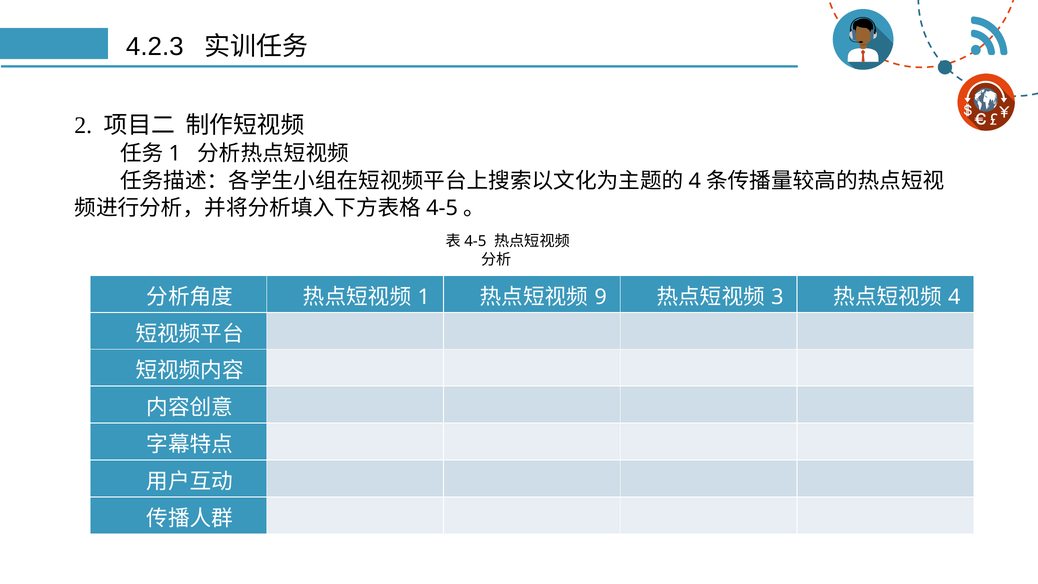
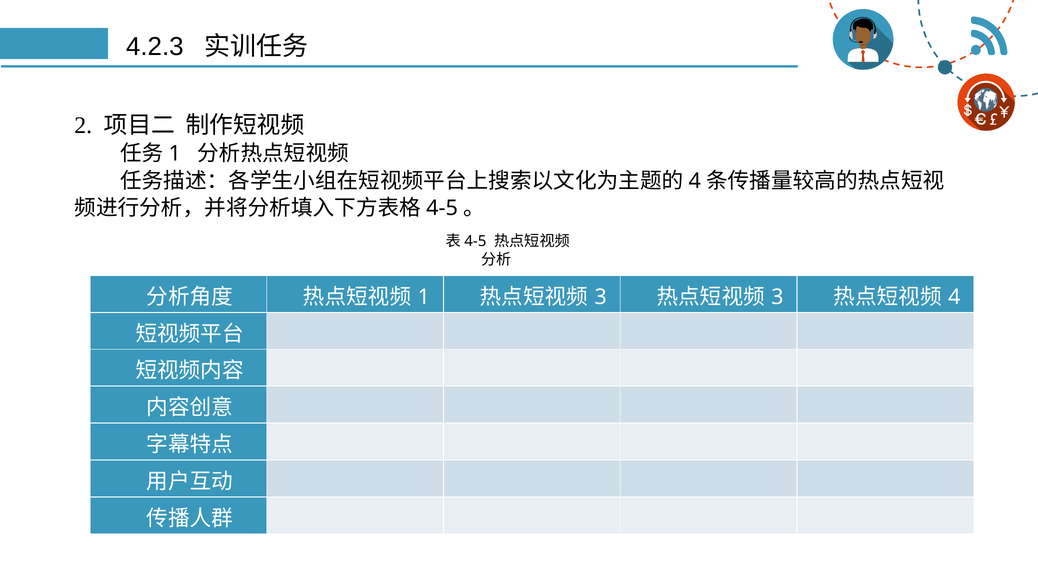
9: 9 -> 3 (601, 297)
